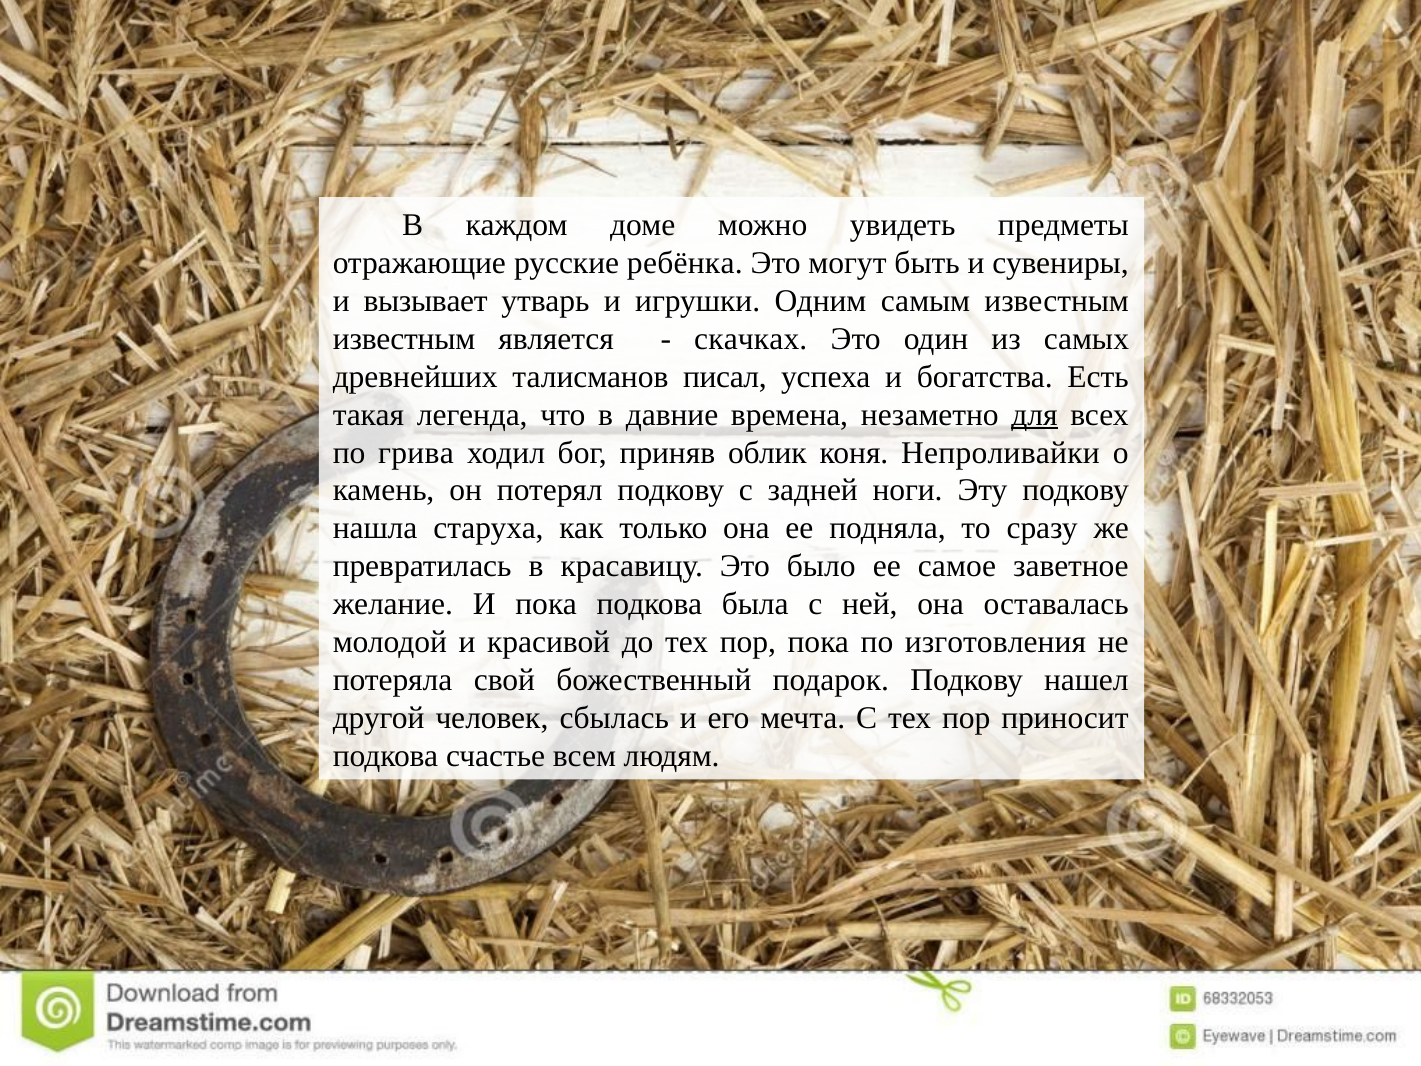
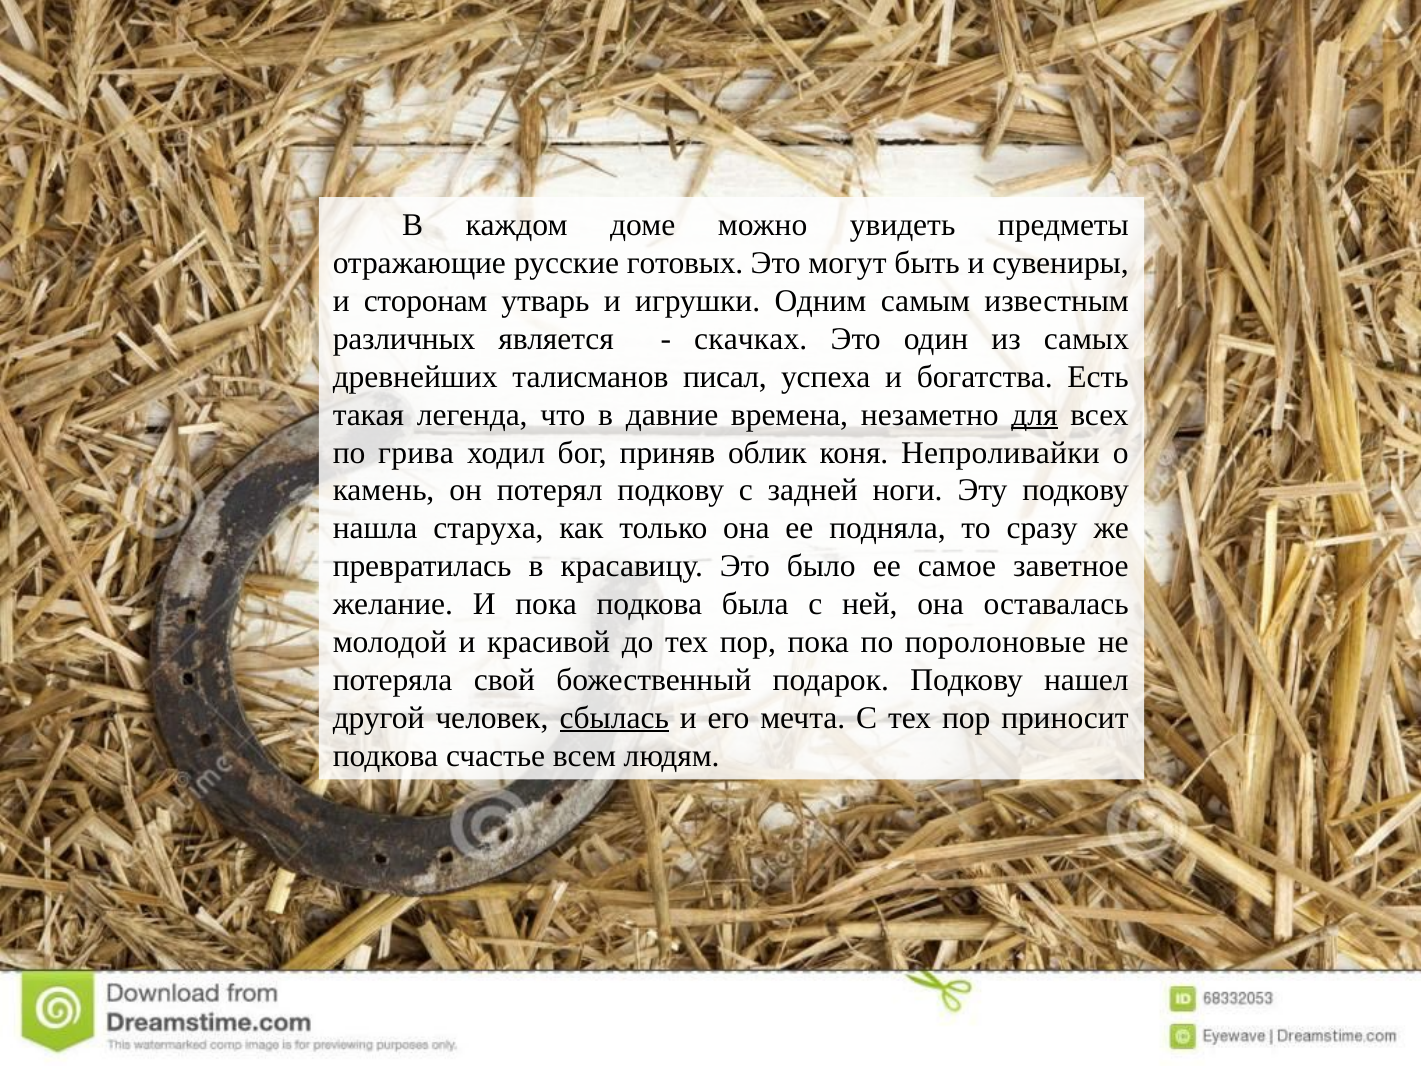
ребёнка: ребёнка -> готовых (685, 263)
вызывает: вызывает -> сторонам (426, 301)
известным: известным -> различных (404, 339)
изготовления: изготовления -> поролоновые (995, 642)
сбылась underline: none -> present (614, 718)
